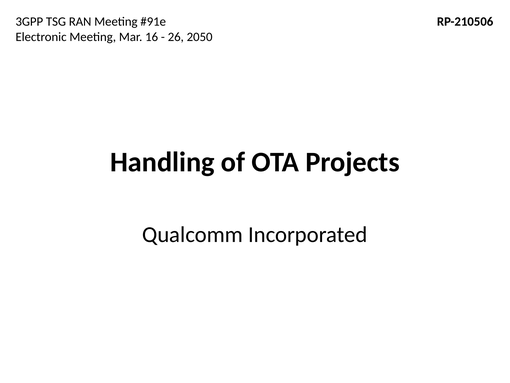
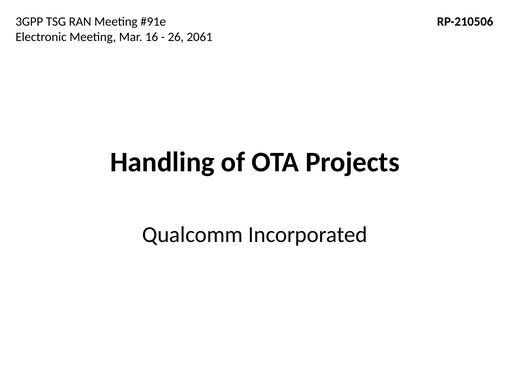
2050: 2050 -> 2061 (200, 37)
